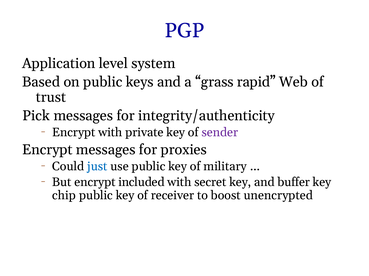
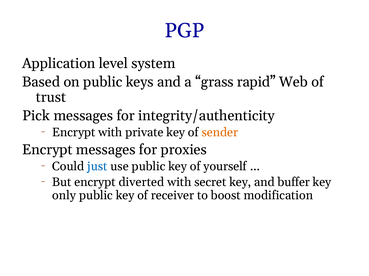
sender colour: purple -> orange (220, 133)
military: military -> yourself (225, 167)
included: included -> diverted (141, 183)
chip: chip -> only (64, 196)
unencrypted: unencrypted -> modification (278, 196)
